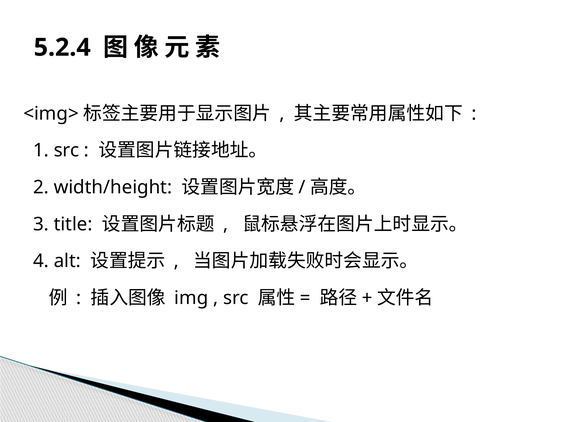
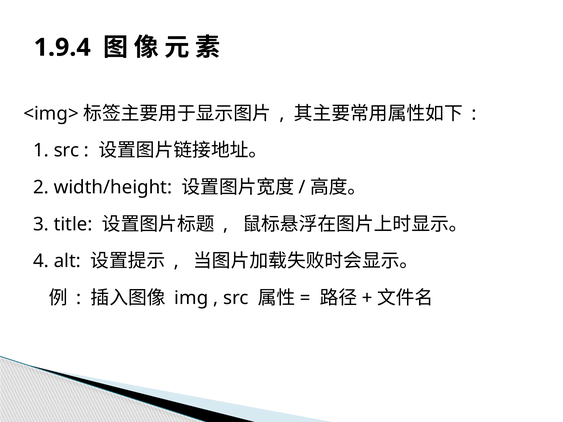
5.2.4: 5.2.4 -> 1.9.4 (62, 47)
